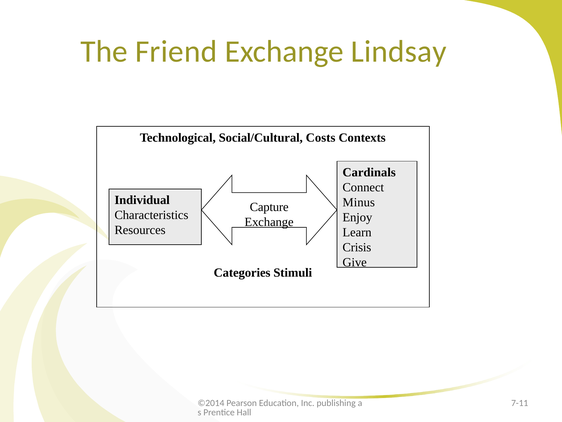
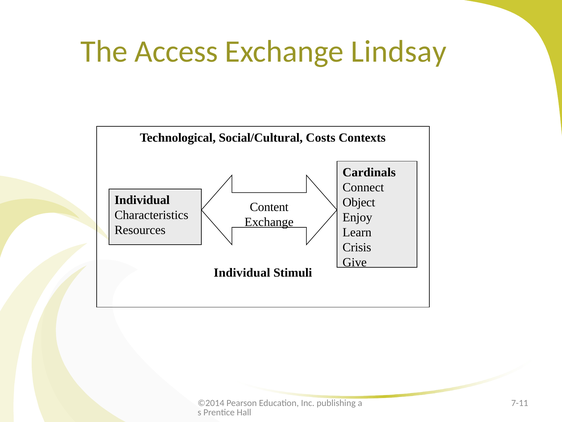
Friend: Friend -> Access (176, 51)
Minus: Minus -> Object (359, 202)
Capture: Capture -> Content (269, 207)
Categories: Categories -> Individual (242, 272)
